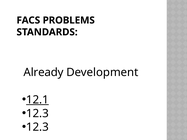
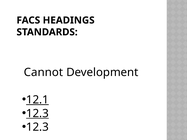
PROBLEMS: PROBLEMS -> HEADINGS (69, 20)
Already: Already -> Cannot (43, 72)
12.3 underline: none -> present (37, 114)
